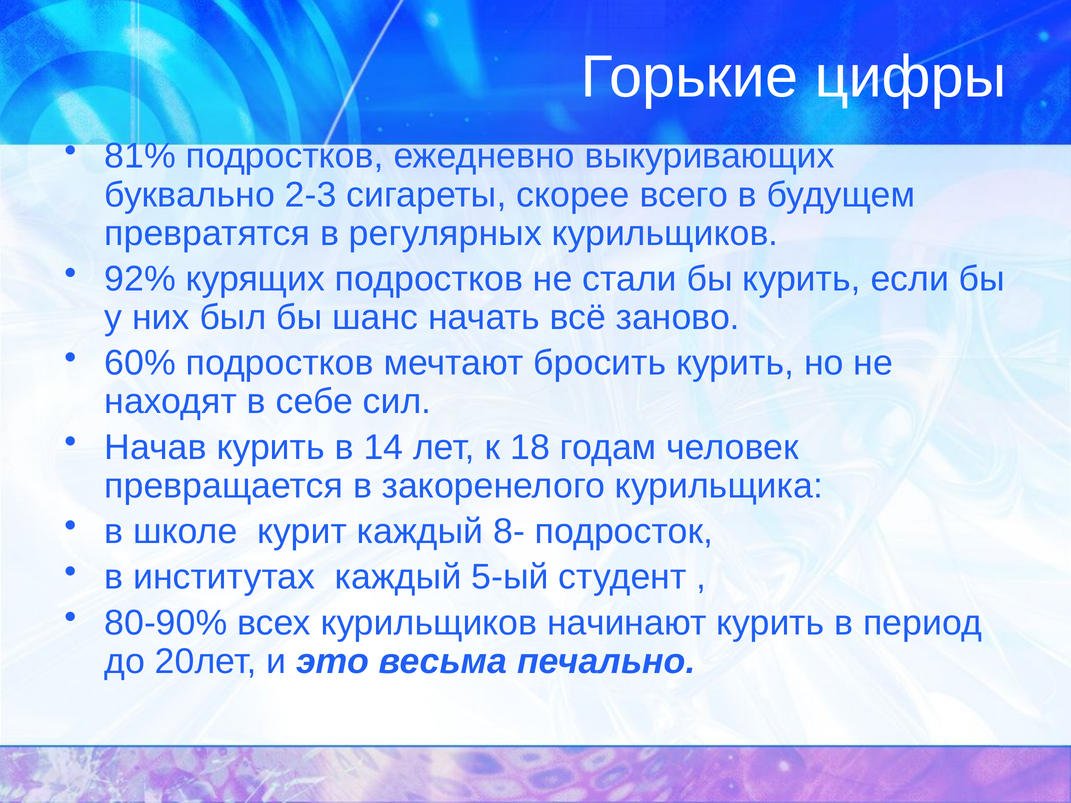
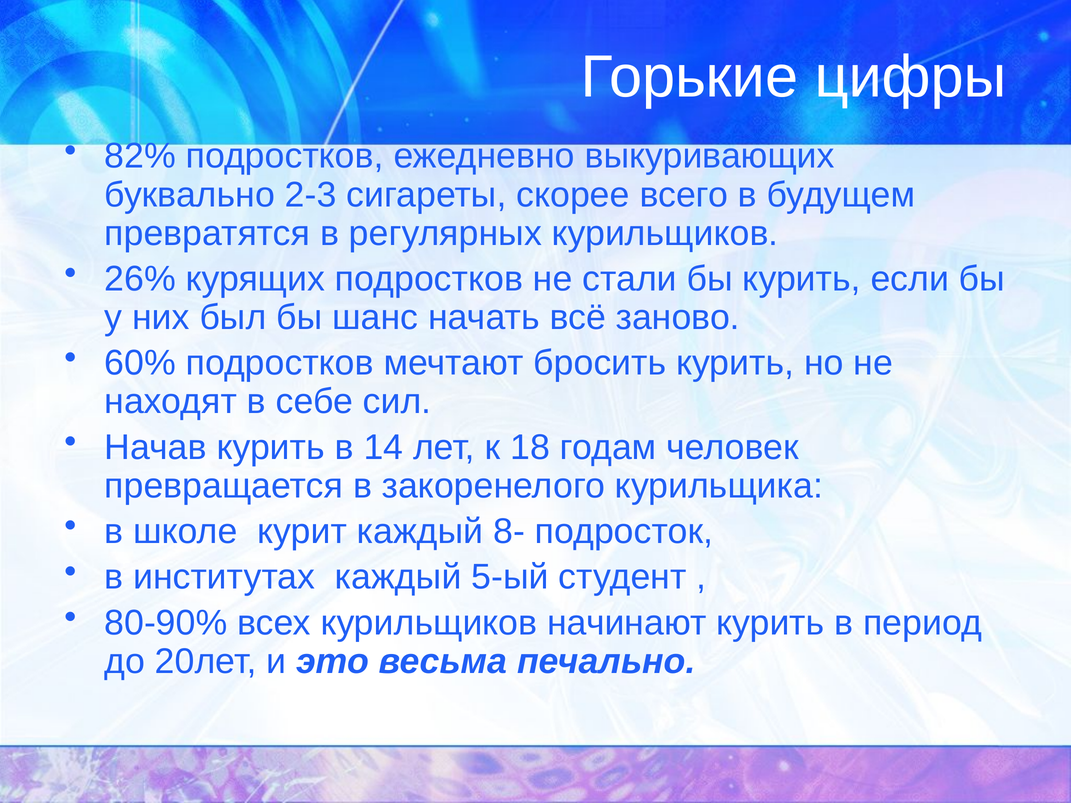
81%: 81% -> 82% (140, 156)
92%: 92% -> 26% (140, 279)
